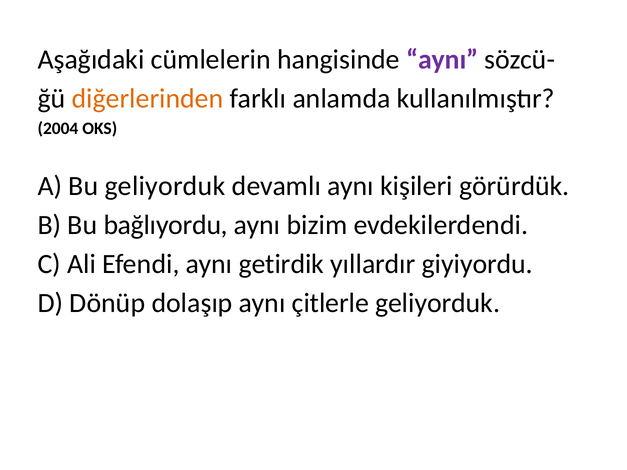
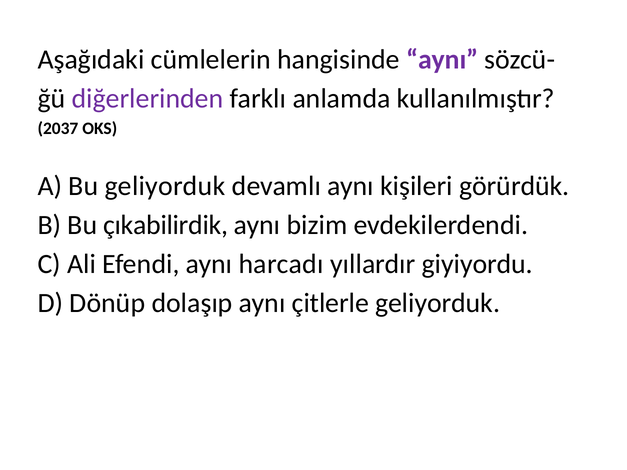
diğerlerinden colour: orange -> purple (148, 98)
2004: 2004 -> 2037 (58, 128)
bağlıyordu: bağlıyordu -> çıkabilirdik (166, 225)
getirdik: getirdik -> harcadı (281, 264)
